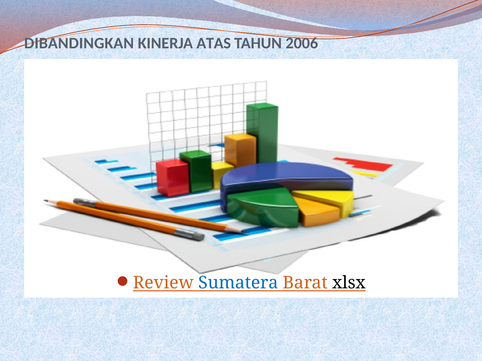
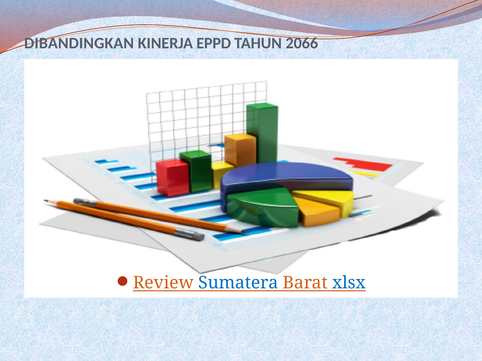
ATAS: ATAS -> EPPD (214, 43)
2006: 2006 -> 2066 (302, 43)
xlsx colour: black -> blue (349, 283)
